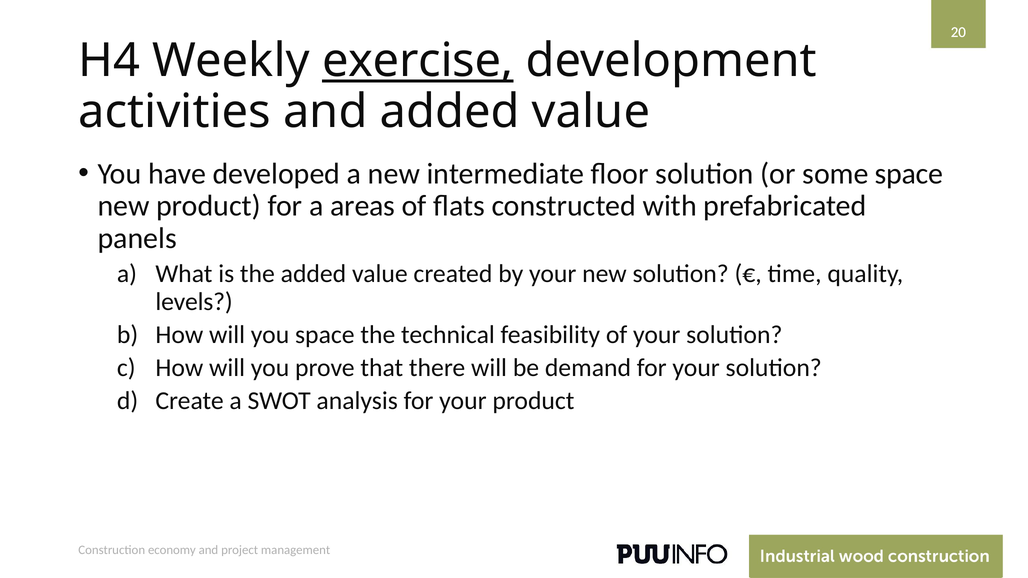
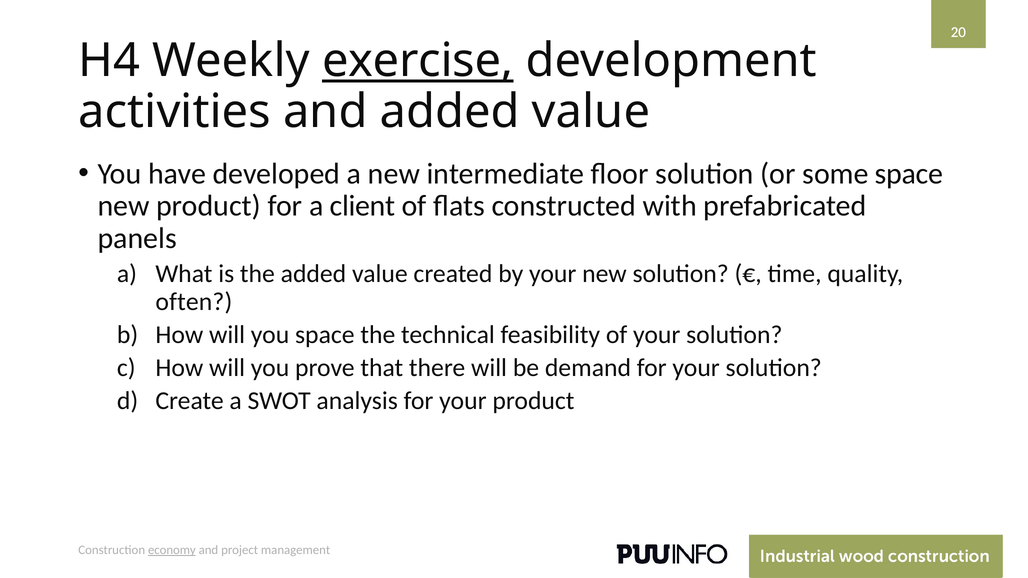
areas: areas -> client (363, 206)
levels: levels -> often (194, 302)
economy underline: none -> present (172, 550)
